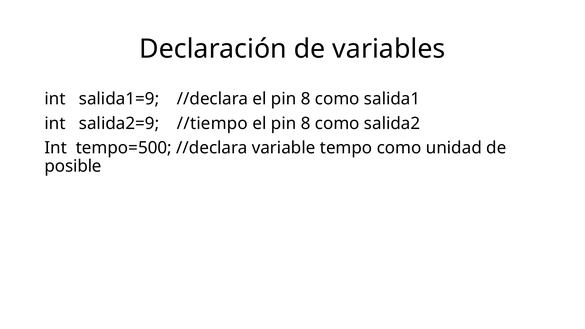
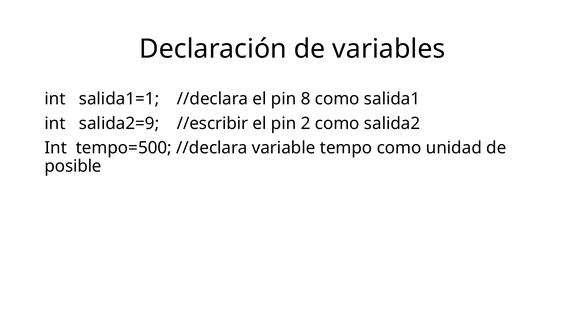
salida1=9: salida1=9 -> salida1=1 (119, 99)
//tiempo: //tiempo -> //escribir (213, 123)
8: 8 -> 2 (306, 123)
